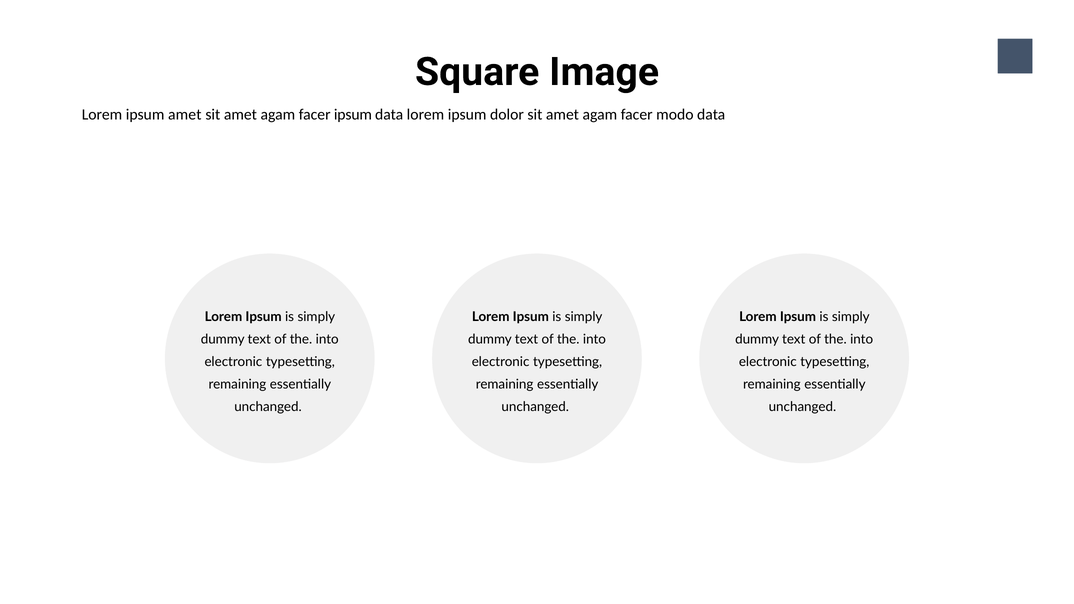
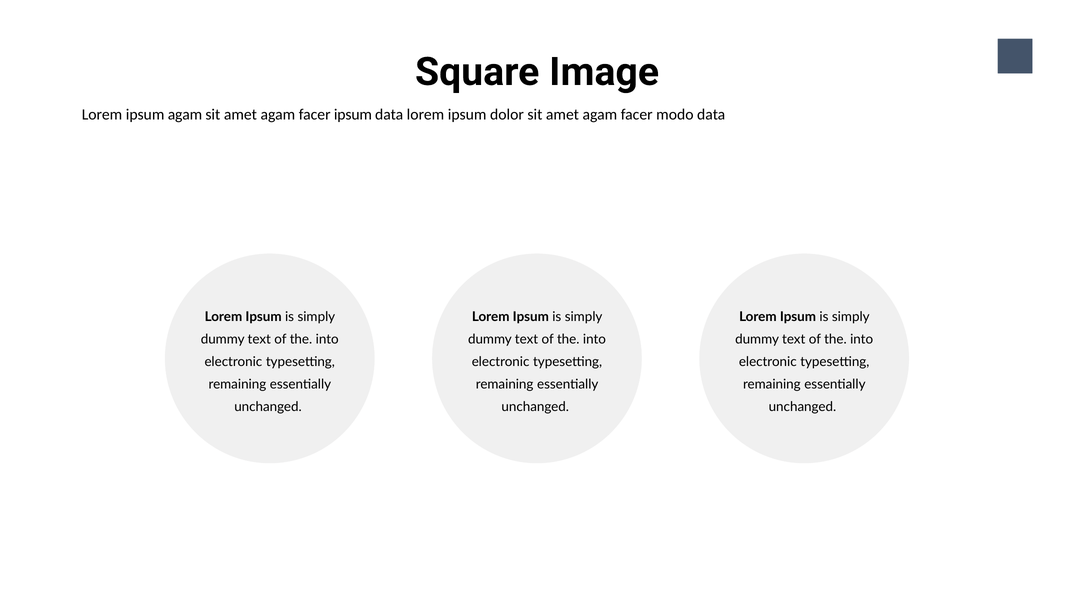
ipsum amet: amet -> agam (185, 114)
